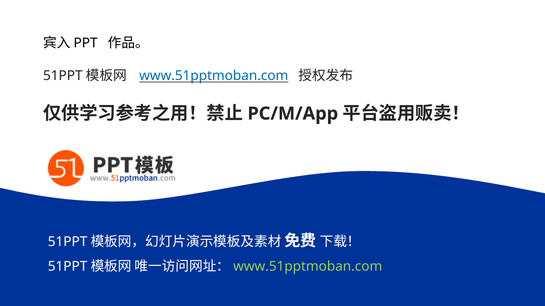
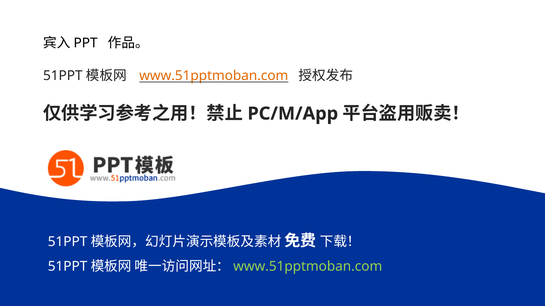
www.51pptmoban.com colour: blue -> orange (214, 76)
